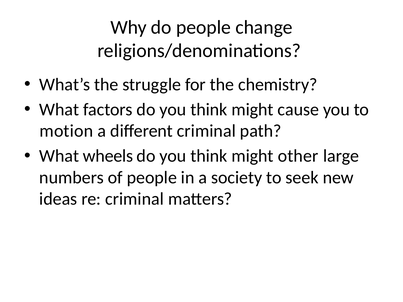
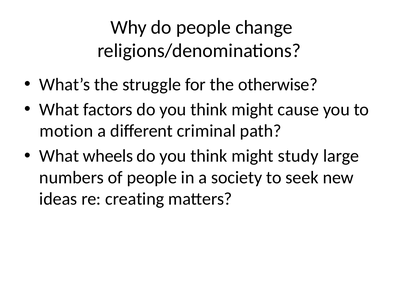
chemistry: chemistry -> otherwise (278, 85)
other: other -> study (298, 156)
re criminal: criminal -> creating (135, 199)
